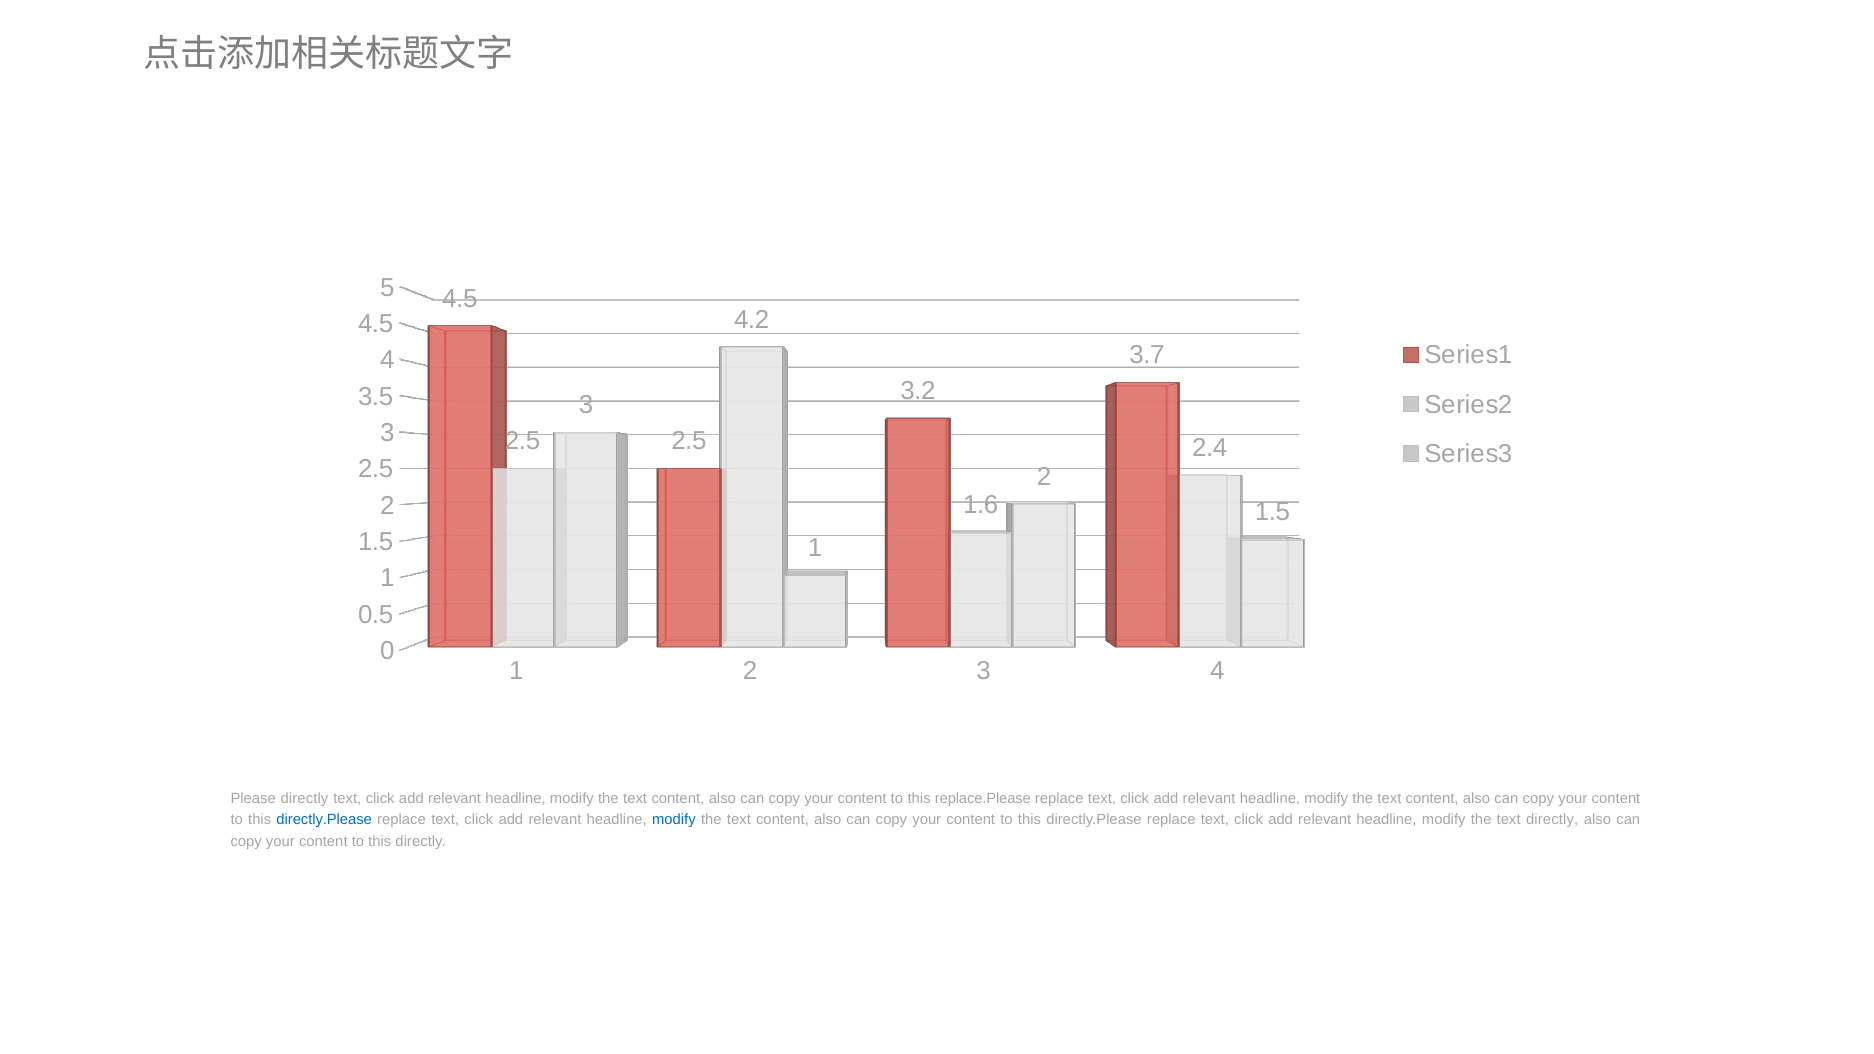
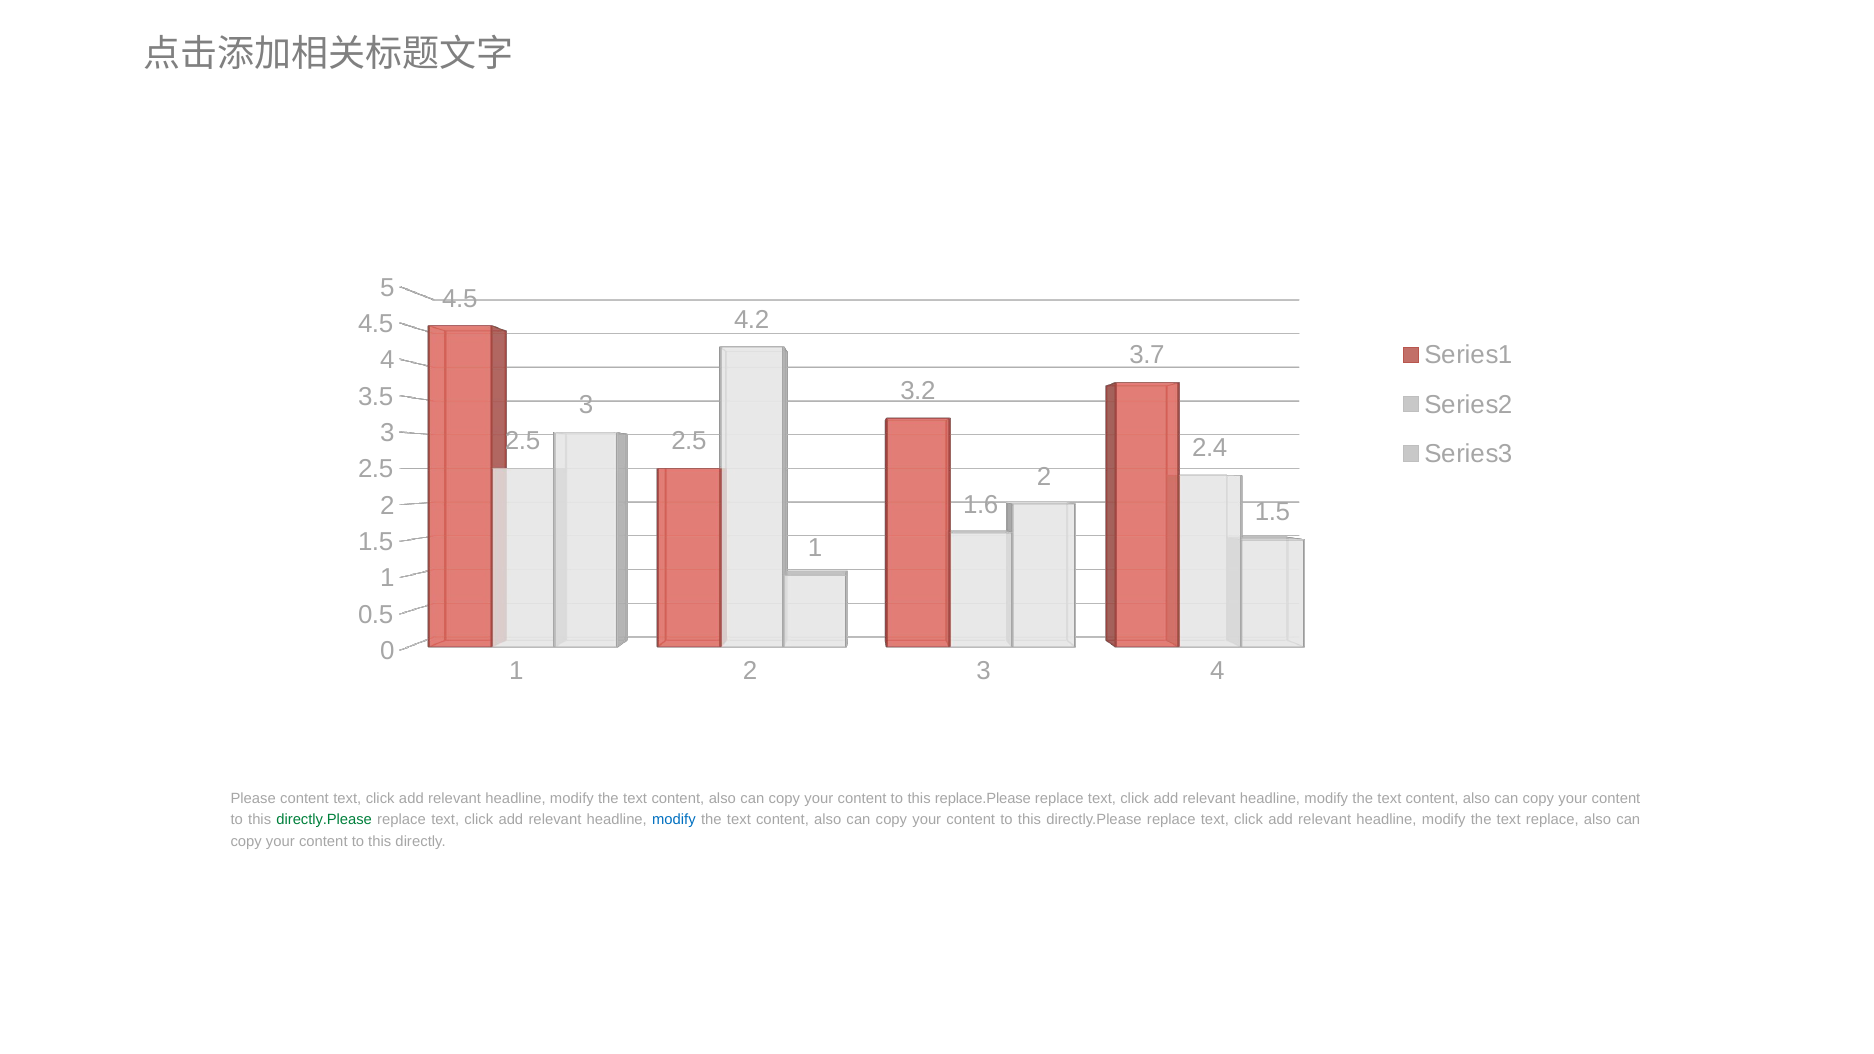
Please directly: directly -> content (305, 799)
directly.Please colour: blue -> green (324, 820)
text directly: directly -> replace (1552, 820)
